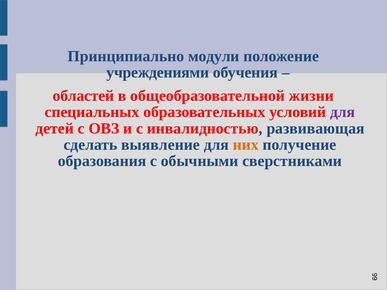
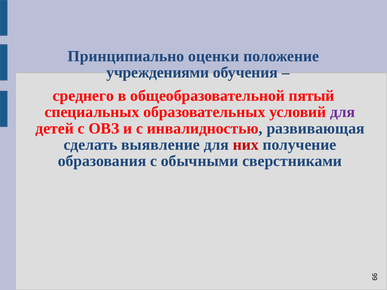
модули: модули -> оценки (214, 56)
областей: областей -> среднего (83, 96)
жизни: жизни -> пятый (312, 96)
них colour: orange -> red (246, 145)
